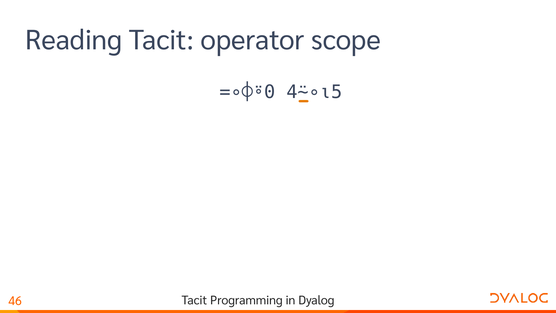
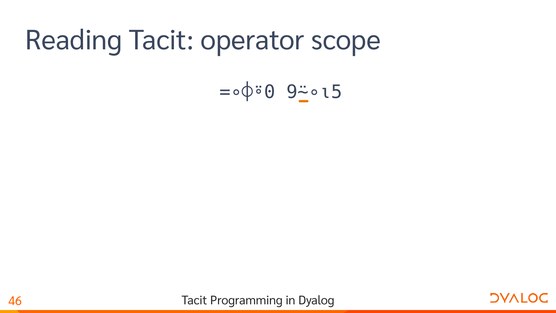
4⍨∘⍳5: 4⍨∘⍳5 -> 9⍨∘⍳5 (314, 92)
